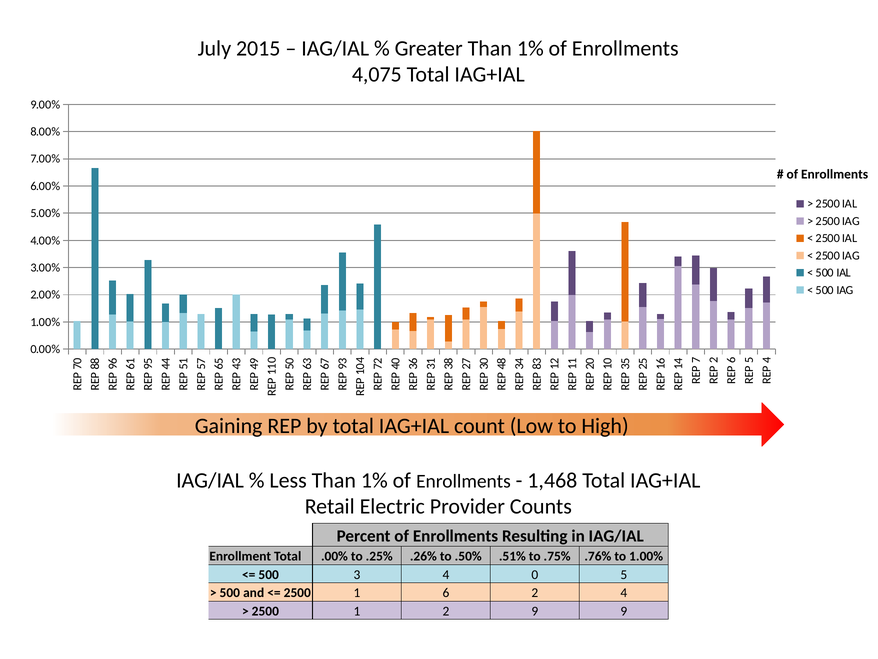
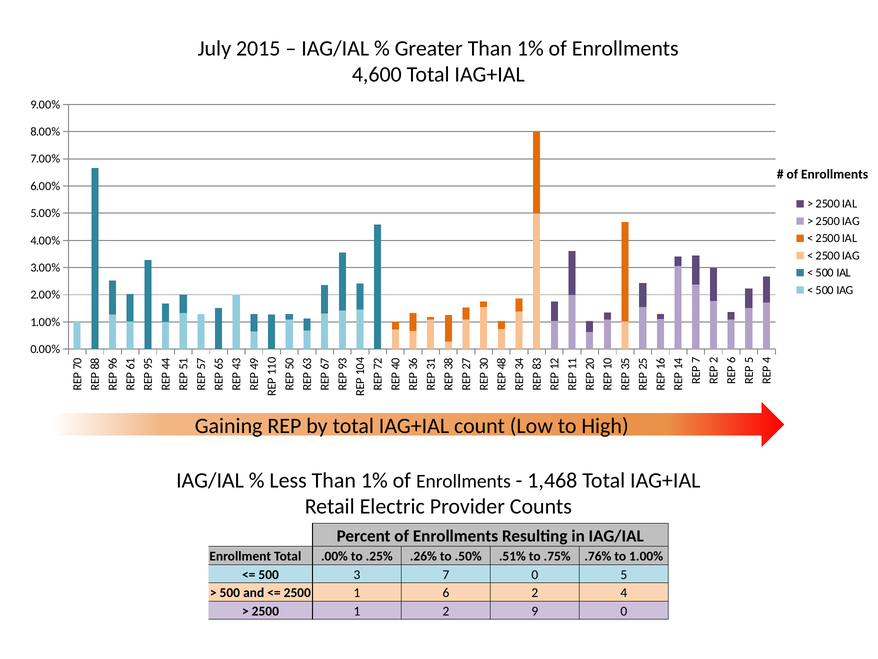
4,075: 4,075 -> 4,600 (377, 75)
500 3 4: 4 -> 7 (446, 574)
9 9: 9 -> 0 (624, 611)
